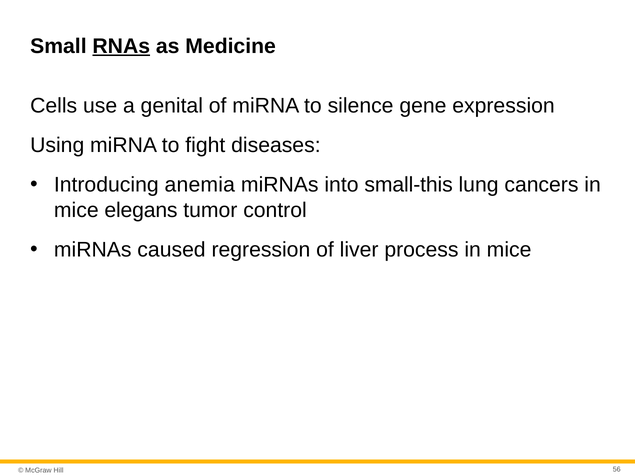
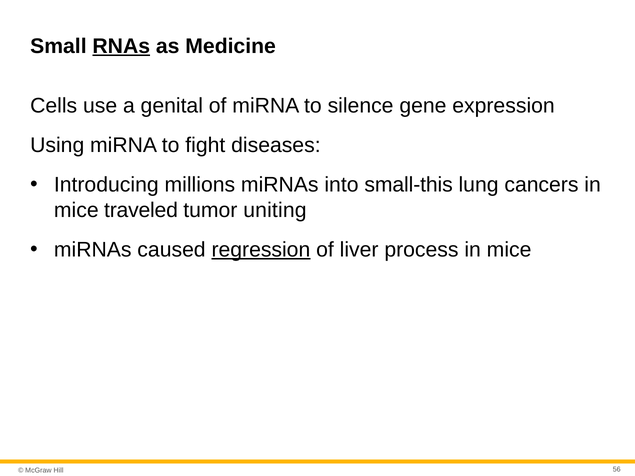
anemia: anemia -> millions (200, 185)
elegans: elegans -> traveled (141, 210)
control: control -> uniting (275, 210)
regression underline: none -> present (261, 250)
